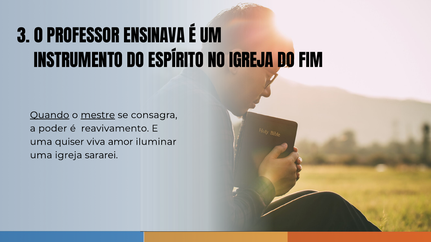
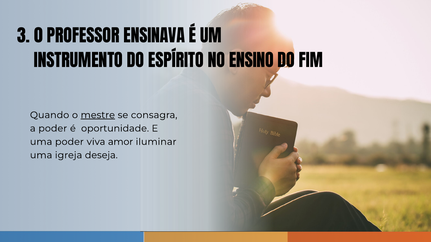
NO IGREJA: IGREJA -> ENSINO (251, 61)
Quando underline: present -> none (50, 115)
reavivamento: reavivamento -> oportunidade (115, 129)
uma quiser: quiser -> poder (69, 142)
sararei: sararei -> deseja (101, 155)
